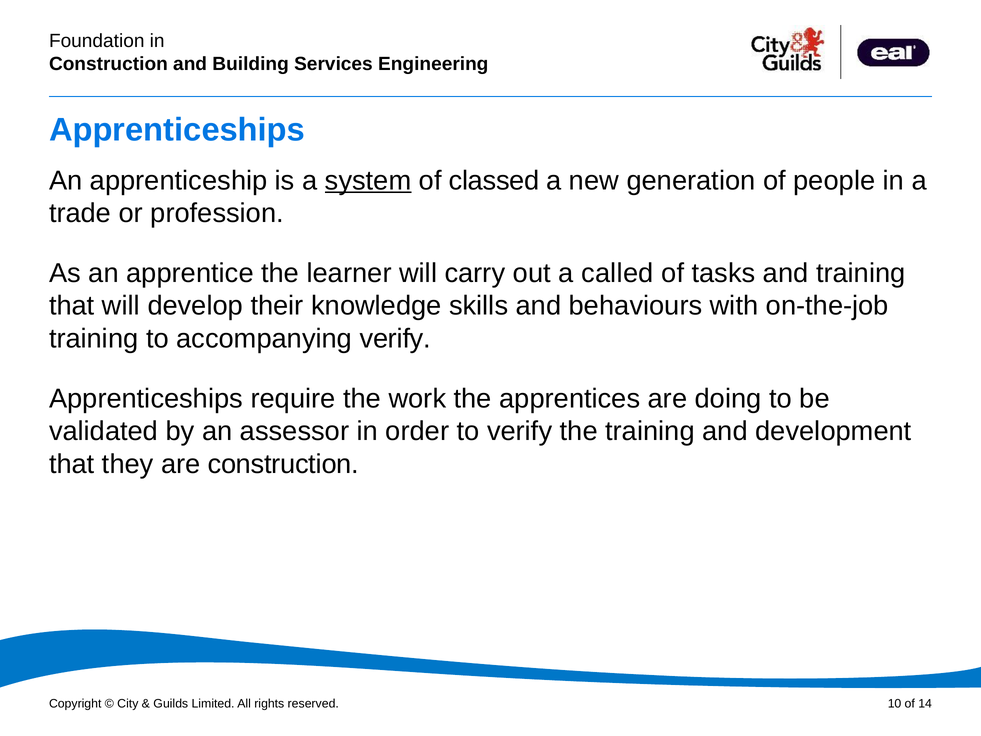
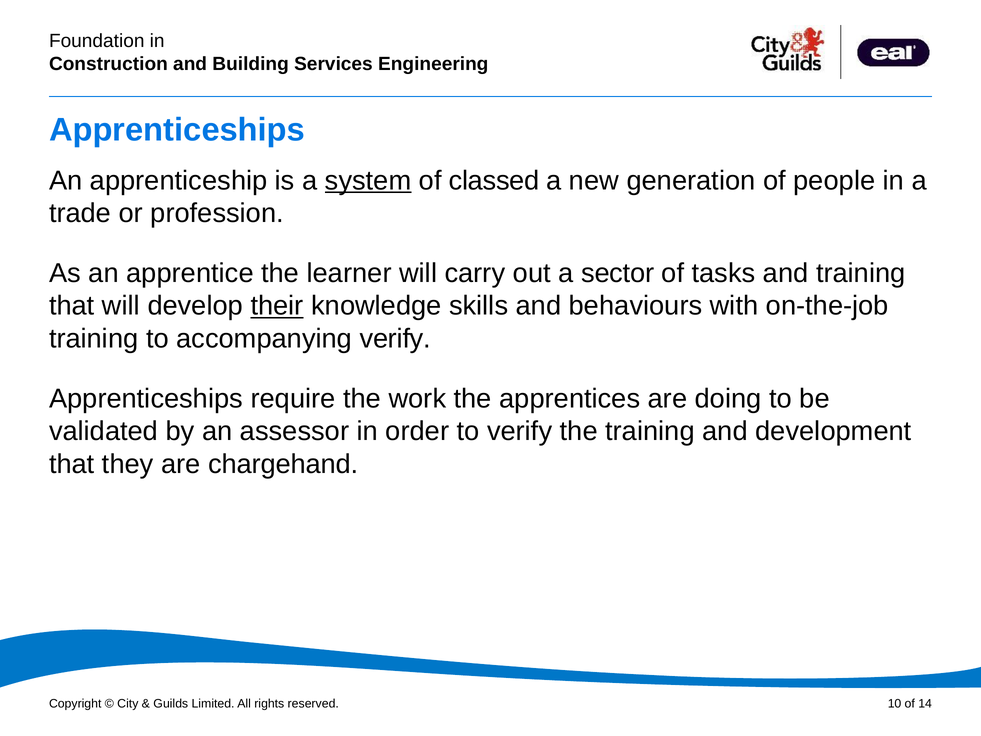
called: called -> sector (618, 273)
their underline: none -> present (277, 306)
are construction: construction -> chargehand (283, 464)
